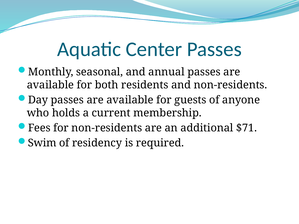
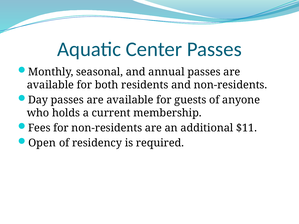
$71: $71 -> $11 (247, 128)
Swim: Swim -> Open (42, 143)
